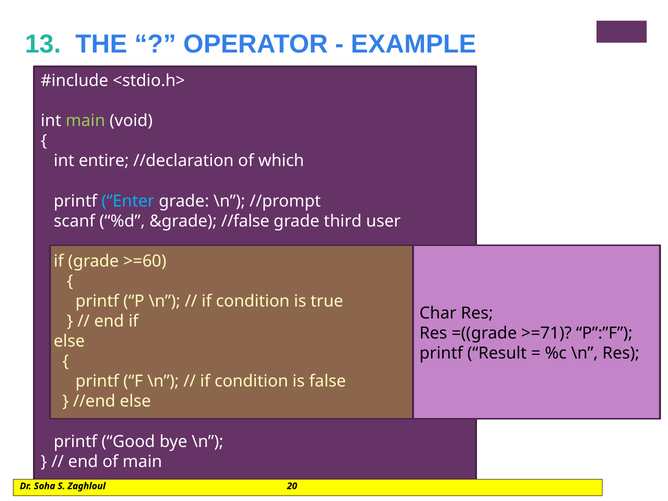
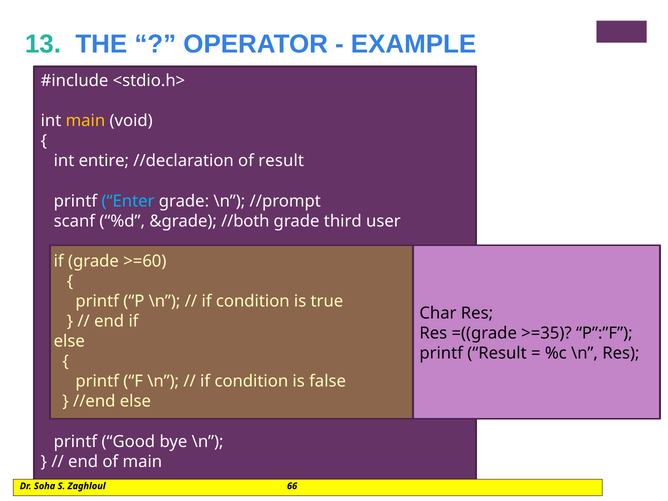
main colour: light green -> yellow (85, 121)
of which: which -> result (281, 161)
//false: //false -> //both (245, 221)
>=71: >=71 -> >=35 (546, 333)
20: 20 -> 66 (292, 486)
